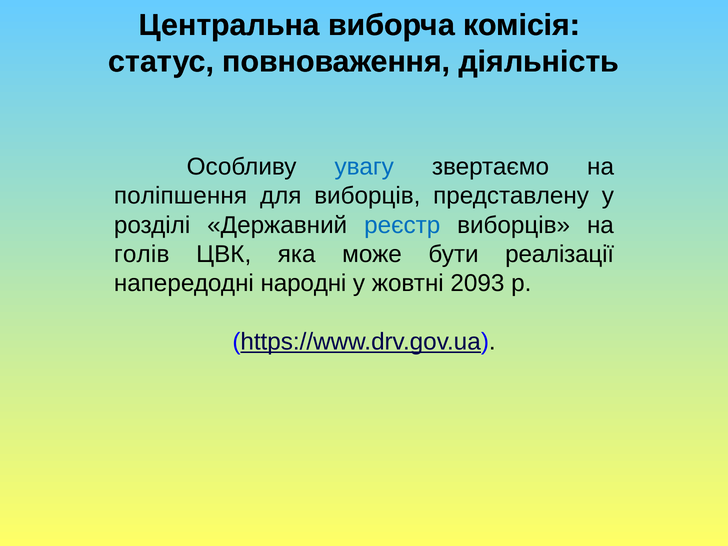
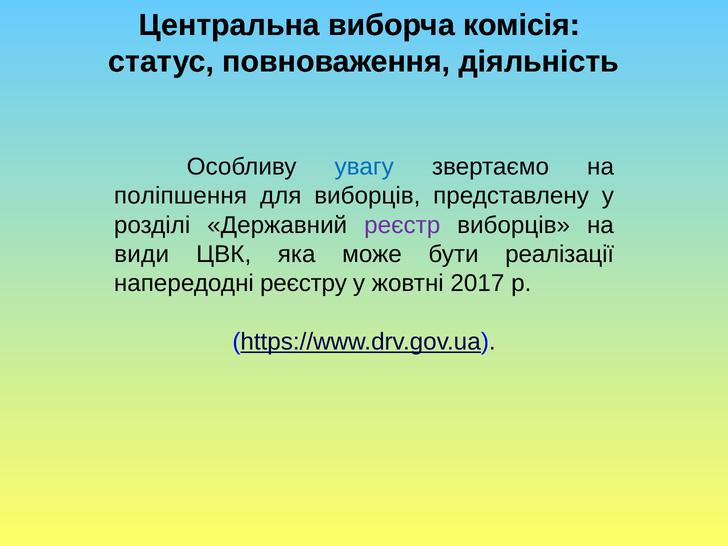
реєстр colour: blue -> purple (402, 225)
голів: голів -> види (142, 254)
народні: народні -> реєстру (304, 283)
2093: 2093 -> 2017 (477, 283)
